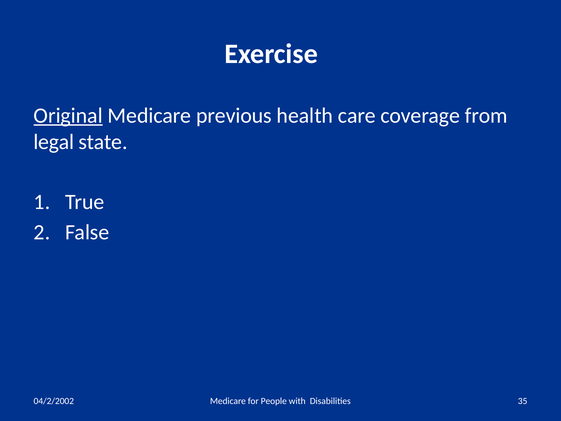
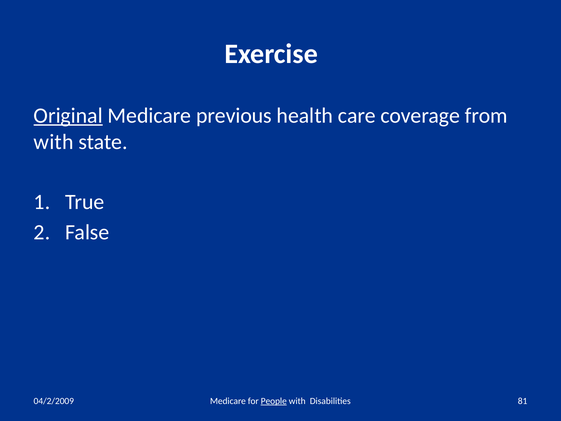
legal: legal -> with (54, 142)
04/2/2002: 04/2/2002 -> 04/2/2009 (54, 401)
People underline: none -> present (274, 401)
35: 35 -> 81 (523, 401)
